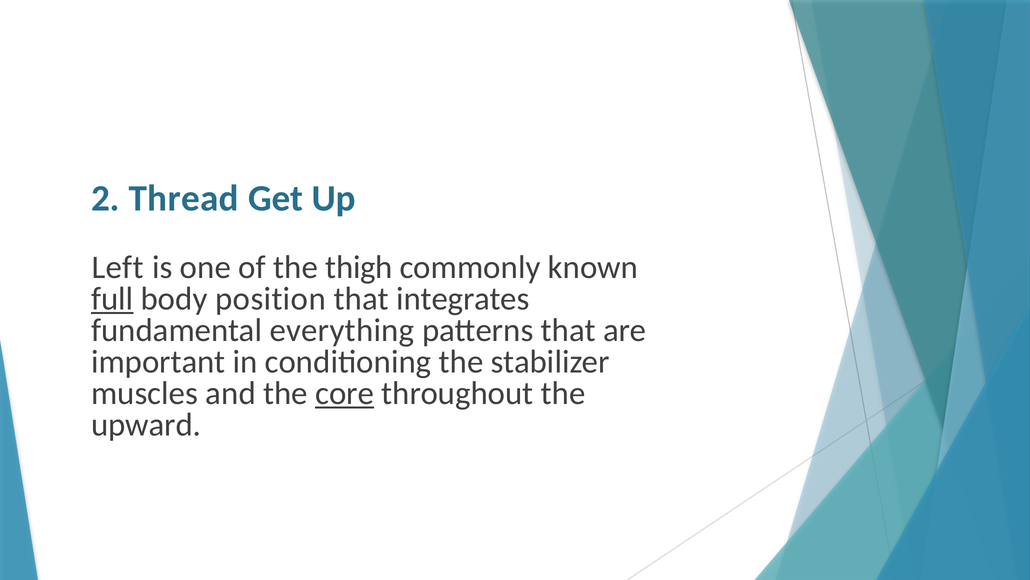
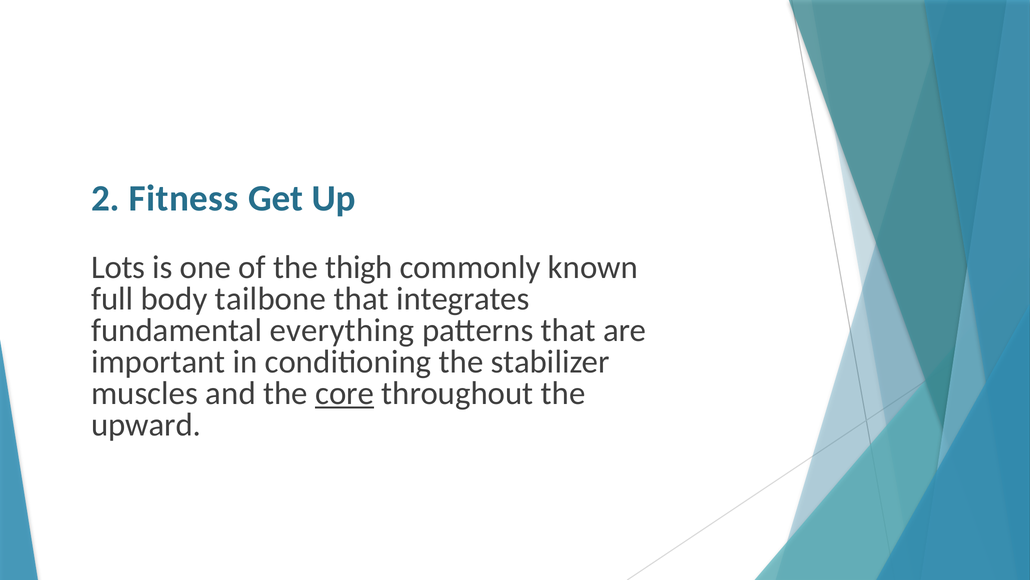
Thread: Thread -> Fitness (184, 198)
Left: Left -> Lots (118, 267)
full underline: present -> none (112, 298)
position: position -> tailbone (271, 298)
